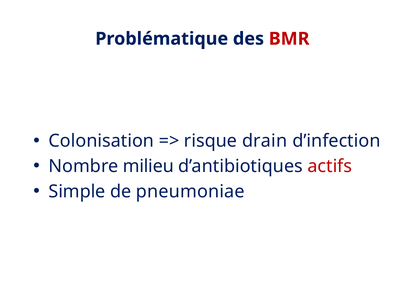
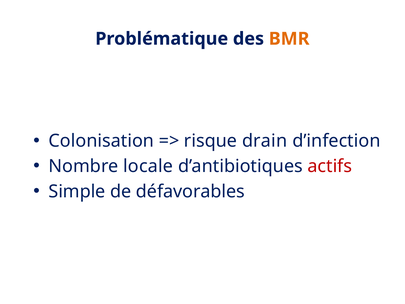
BMR colour: red -> orange (289, 39)
milieu: milieu -> locale (148, 166)
pneumoniae: pneumoniae -> défavorables (190, 191)
